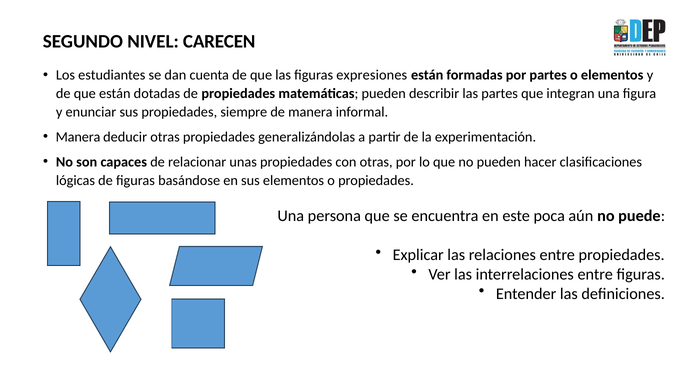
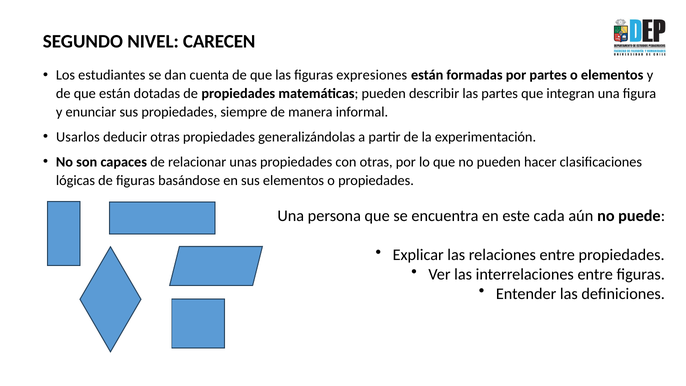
Manera: Manera -> Usarlos (78, 137)
poca: poca -> cada (549, 216)
